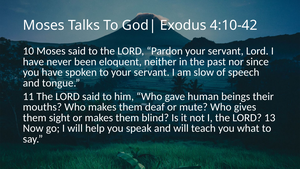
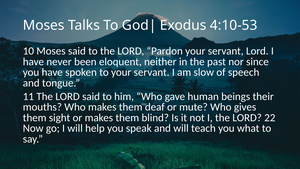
4:10-42: 4:10-42 -> 4:10-53 (234, 25)
13: 13 -> 22 (270, 118)
